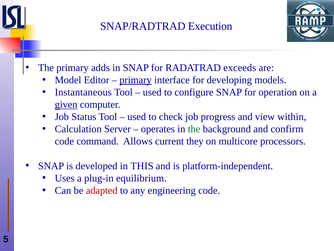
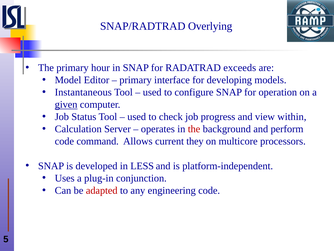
Execution: Execution -> Overlying (210, 26)
adds: adds -> hour (101, 68)
primary underline: present -> none (136, 80)
the colour: green -> red (194, 129)
confirm: confirm -> perform (287, 129)
THIS: THIS -> LESS (142, 166)
equilibrium: equilibrium -> conjunction (141, 178)
